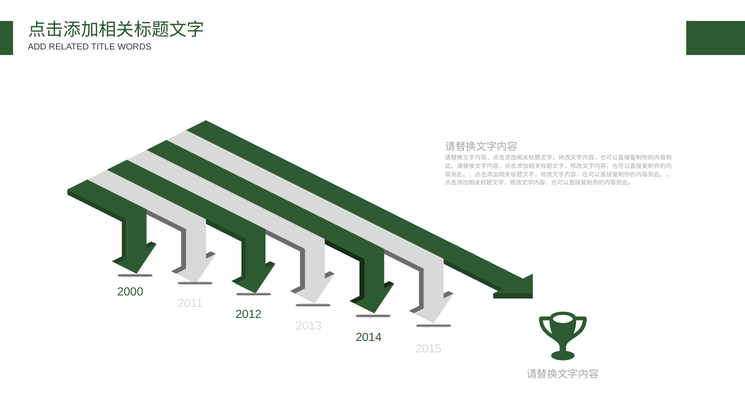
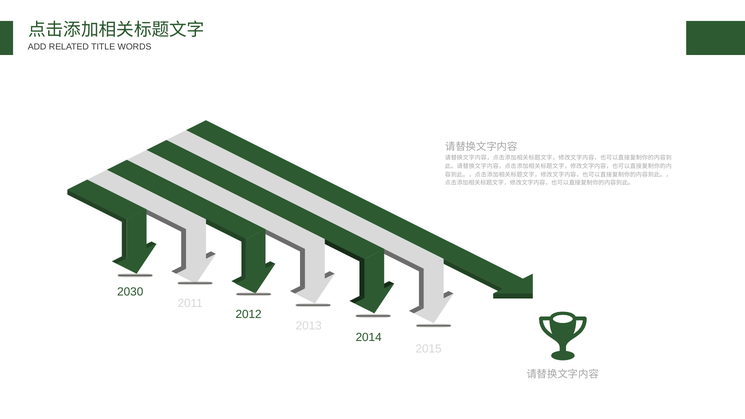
2000: 2000 -> 2030 (130, 292)
